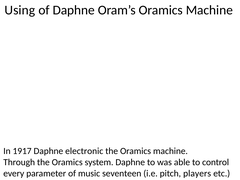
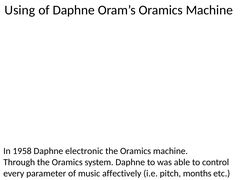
1917: 1917 -> 1958 (22, 151)
seventeen: seventeen -> affectively (122, 173)
players: players -> months (197, 173)
